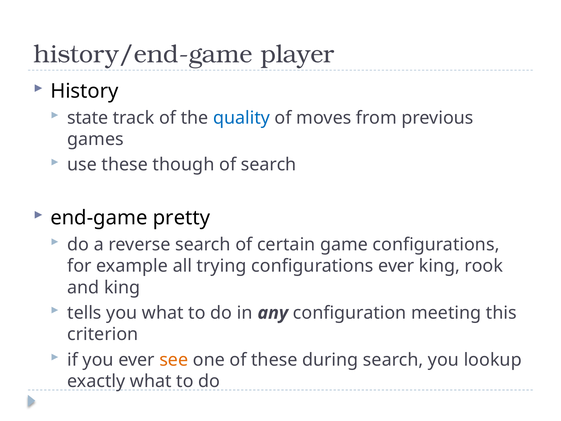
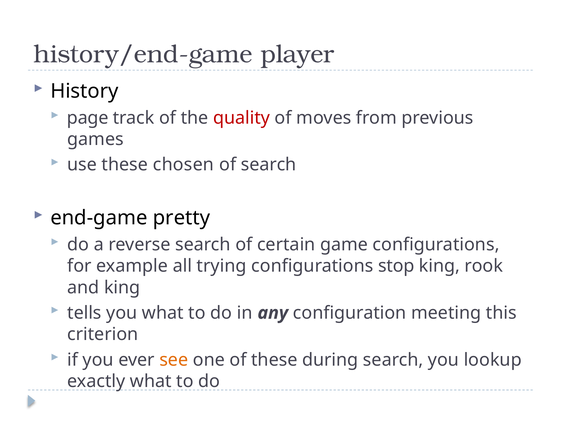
state: state -> page (88, 118)
quality colour: blue -> red (241, 118)
though: though -> chosen (183, 165)
configurations ever: ever -> stop (396, 266)
